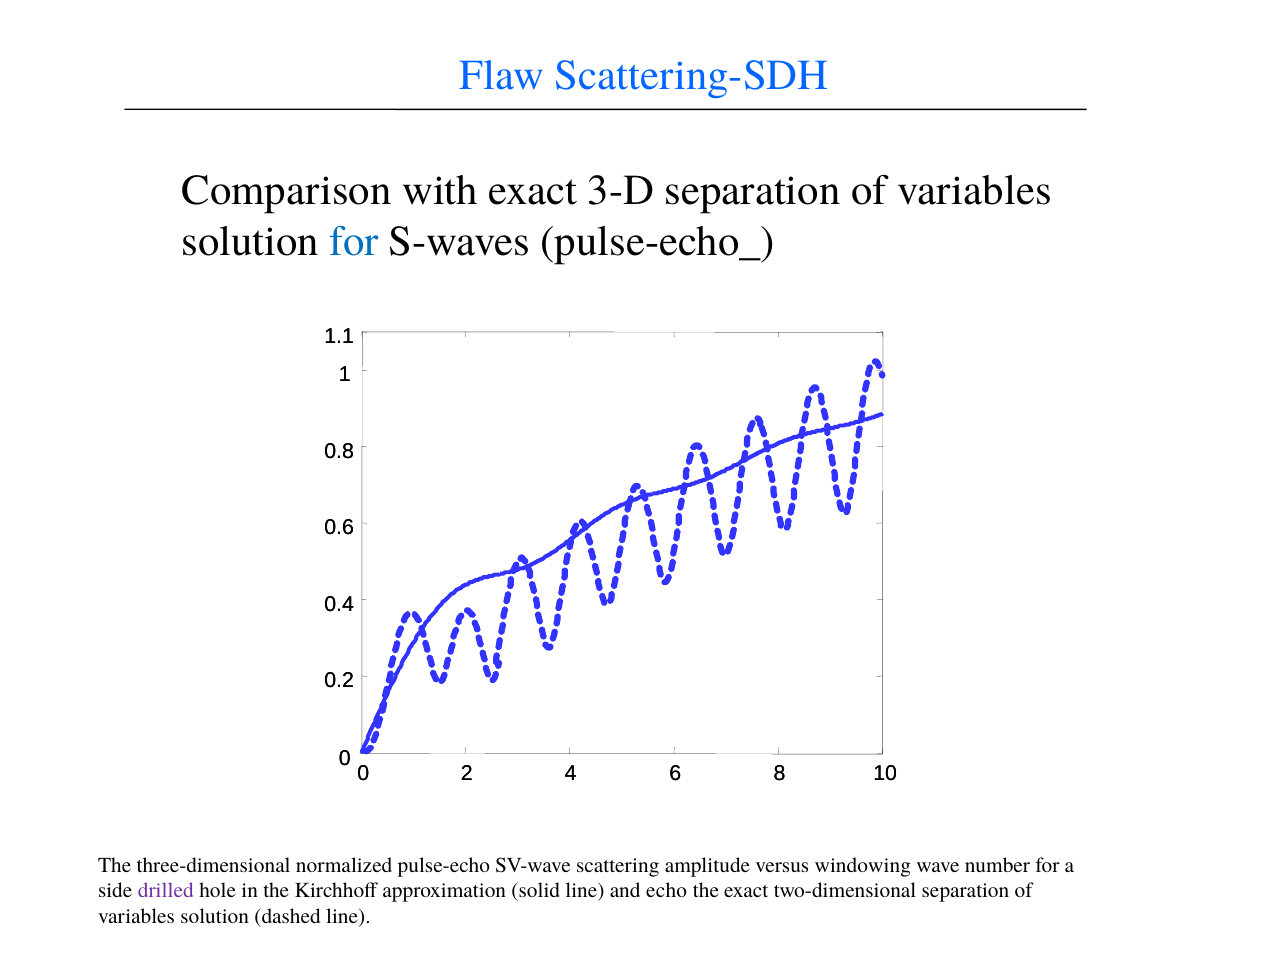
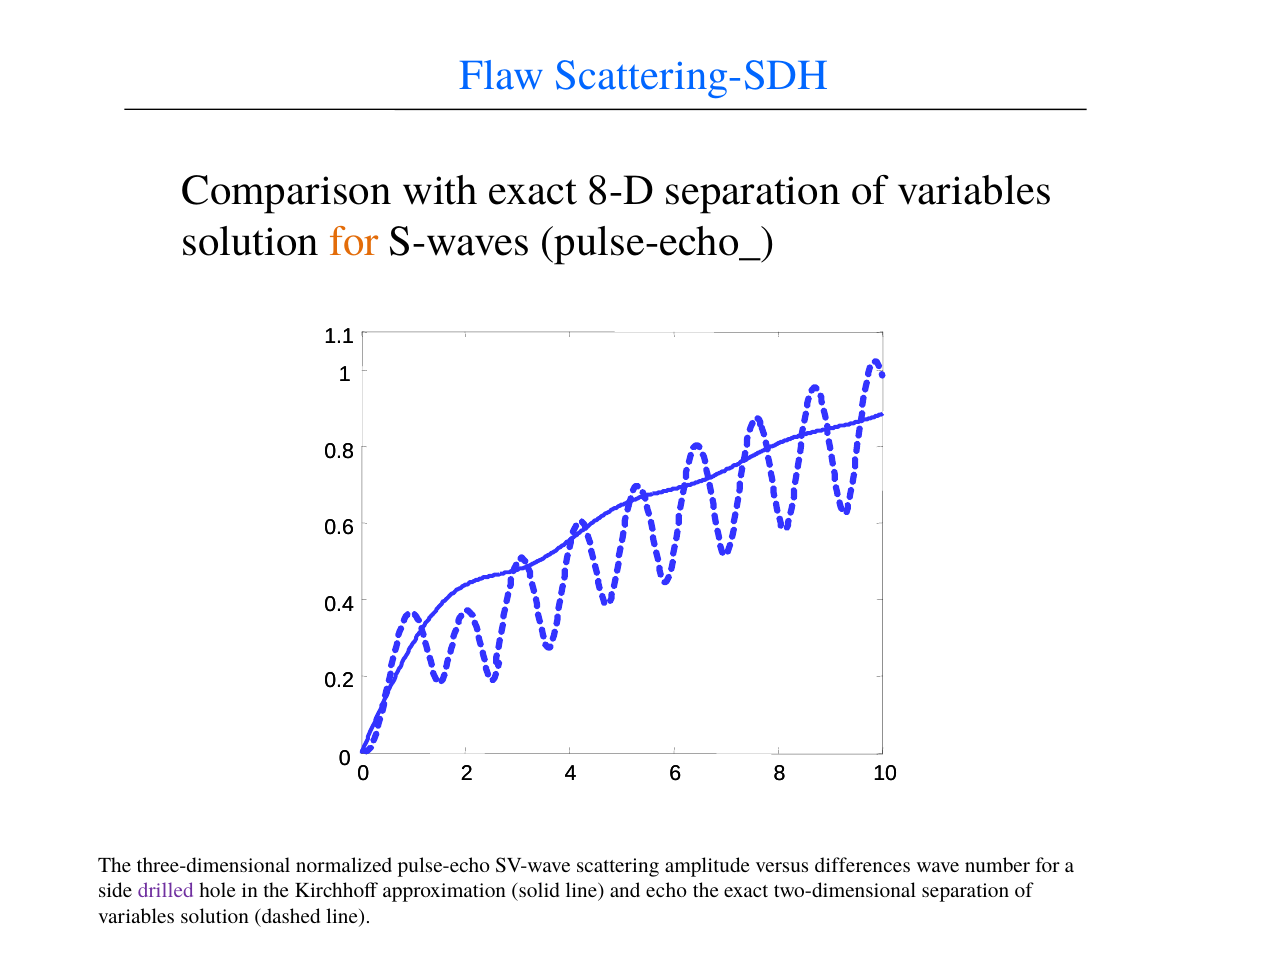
3-D: 3-D -> 8-D (621, 191)
for colour: blue -> orange (354, 242)
windowing: windowing -> differences (863, 865)
